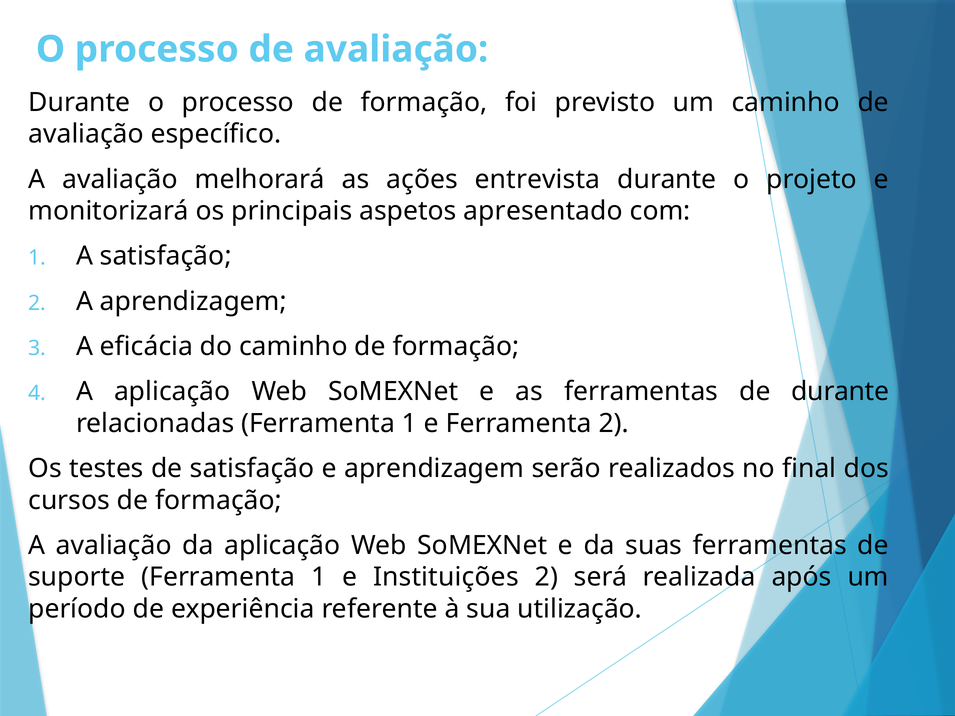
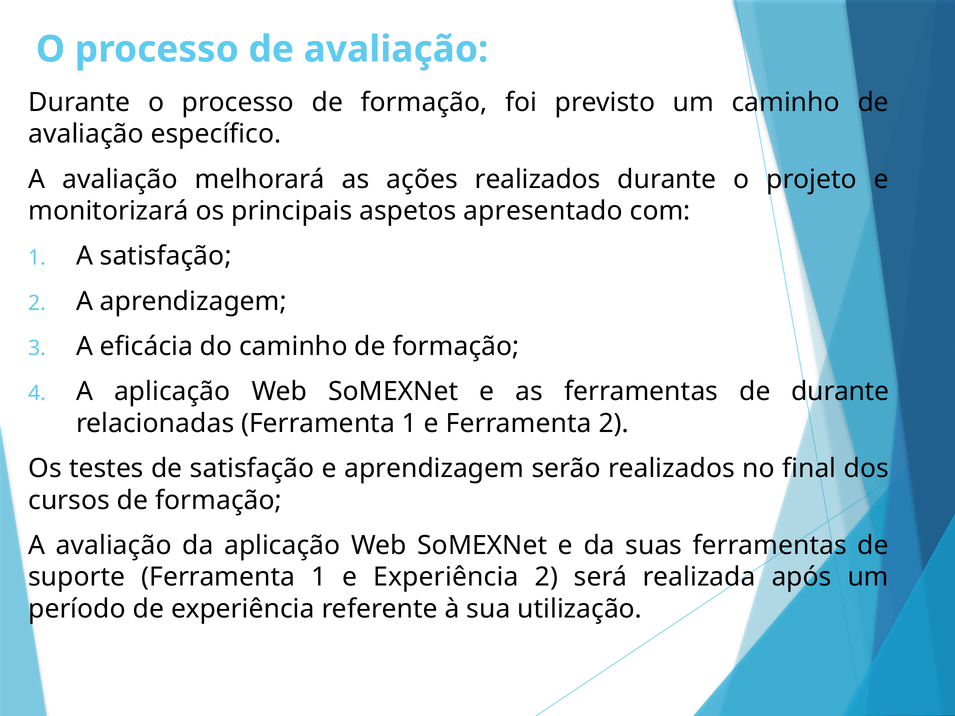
ações entrevista: entrevista -> realizados (538, 179)
e Instituições: Instituições -> Experiência (446, 577)
